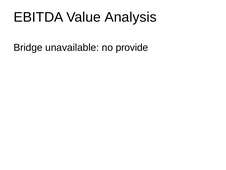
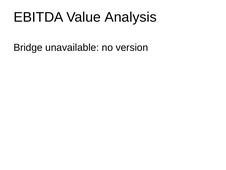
provide: provide -> version (132, 47)
